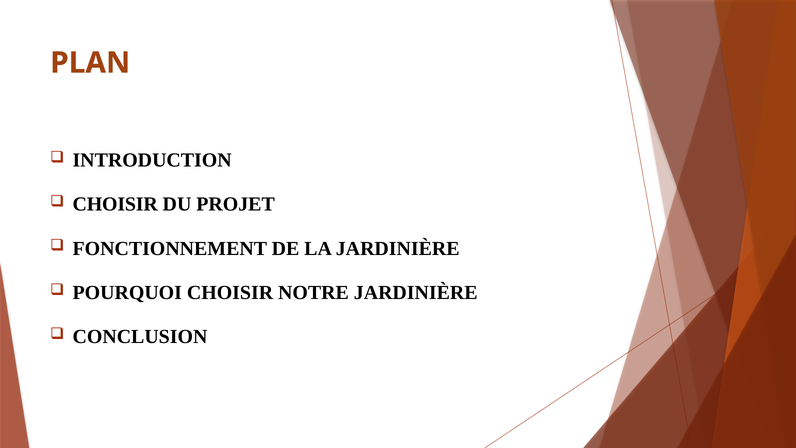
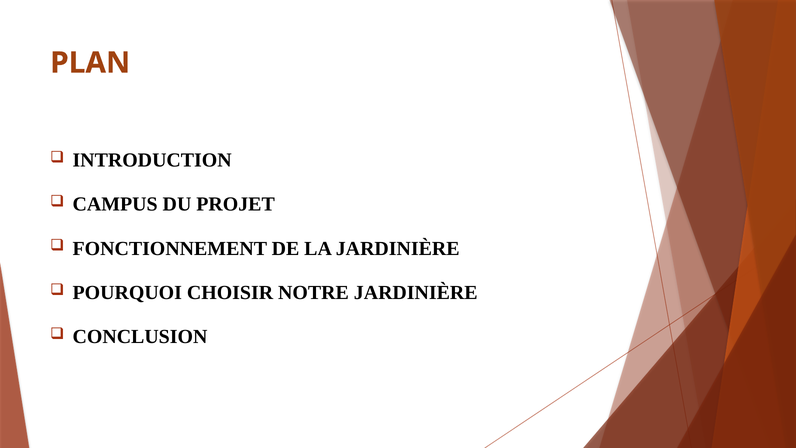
CHOISIR: CHOISIR -> CAMPUS (115, 204)
